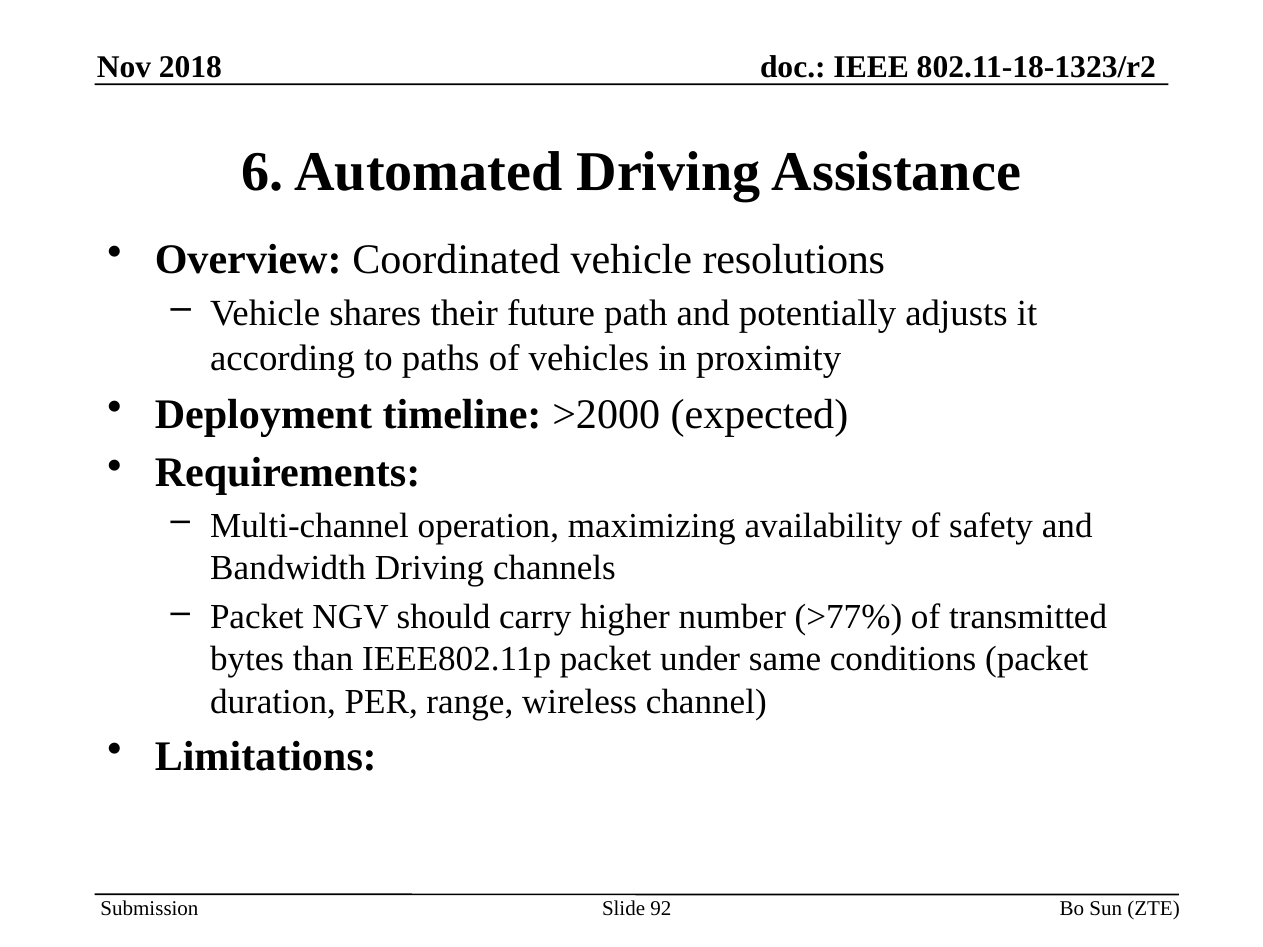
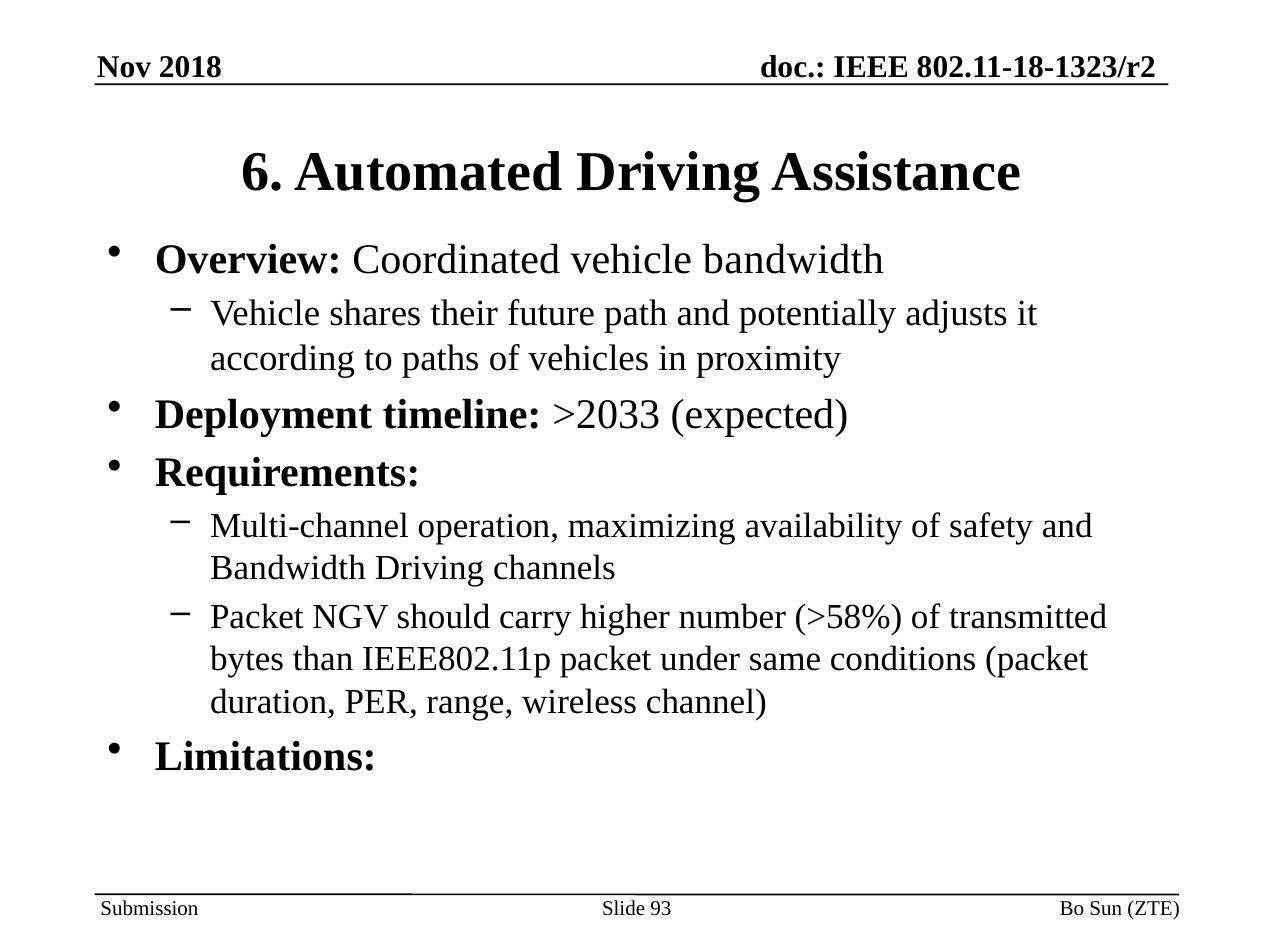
vehicle resolutions: resolutions -> bandwidth (794, 260)
>2000: >2000 -> >2033 (606, 414)
>77%: >77% -> >58% (848, 617)
92: 92 -> 93 (661, 908)
